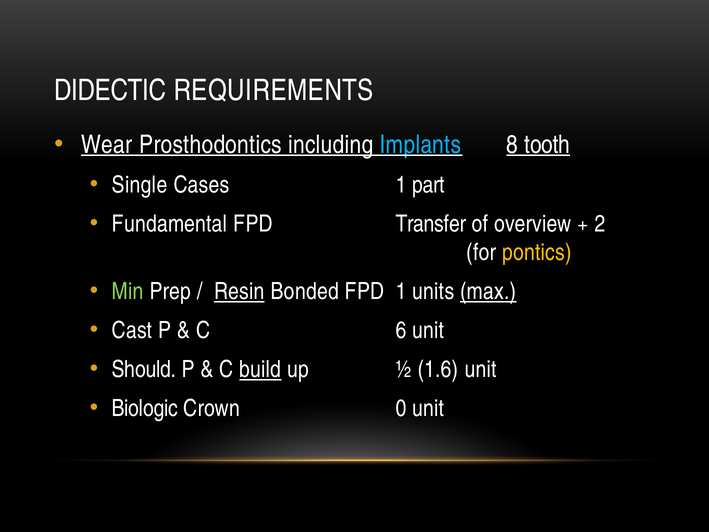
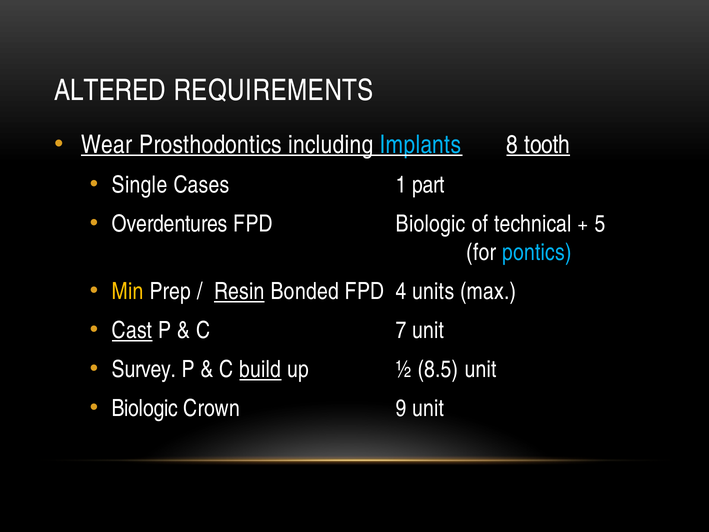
DIDECTIC: DIDECTIC -> ALTERED (110, 91)
Fundamental: Fundamental -> Overdentures (170, 224)
FPD Transfer: Transfer -> Biologic (431, 224)
overview: overview -> technical (533, 224)
2: 2 -> 5 (600, 224)
pontics colour: yellow -> light blue (537, 252)
Min colour: light green -> yellow (128, 291)
FPD 1: 1 -> 4 (401, 291)
max underline: present -> none (488, 291)
Cast underline: none -> present (132, 330)
6: 6 -> 7 (401, 330)
Should: Should -> Survey (144, 369)
1.6: 1.6 -> 8.5 (438, 369)
0: 0 -> 9 (401, 408)
